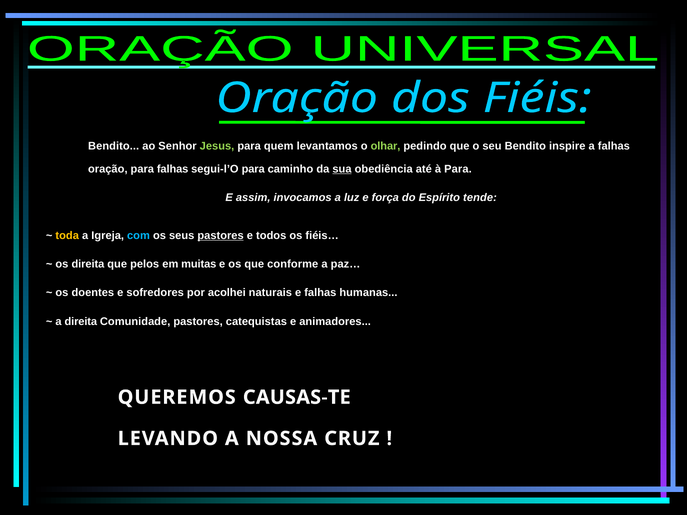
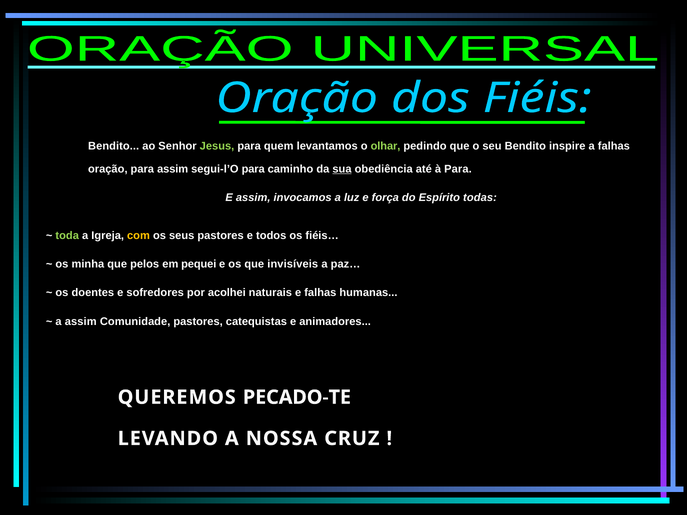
para falhas: falhas -> assim (173, 169)
tende: tende -> todas (480, 198)
toda colour: yellow -> light green (67, 236)
com colour: light blue -> yellow (138, 236)
pastores underline: present -> none (221, 236)
os direita: direita -> minha (88, 264)
muitas: muitas -> pequei (199, 264)
conforme: conforme -> invisíveis (293, 264)
a direita: direita -> assim (81, 322)
CAUSAS-TE: CAUSAS-TE -> PECADO-TE (297, 397)
